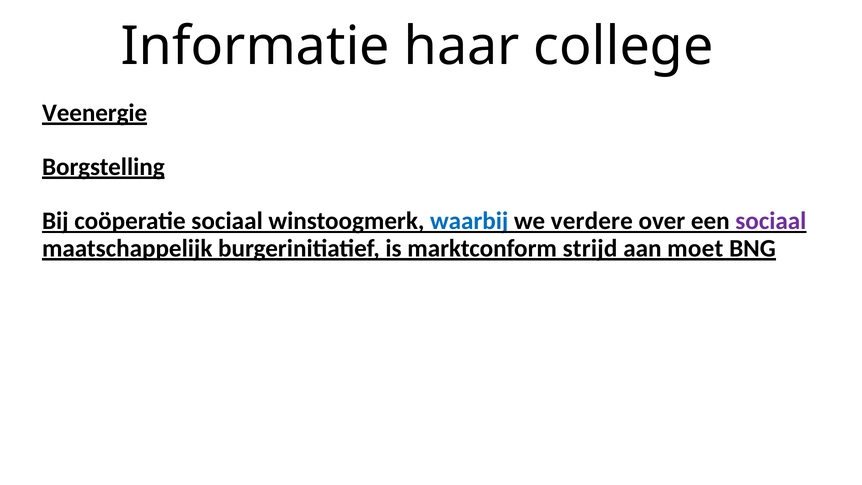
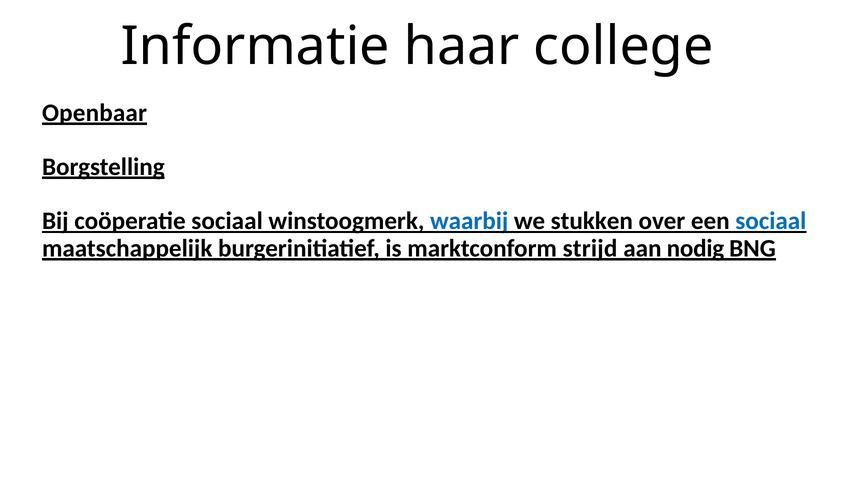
Veenergie: Veenergie -> Openbaar (95, 113)
verdere: verdere -> stukken (592, 221)
sociaal colour: purple -> blue (771, 221)
moet: moet -> nodig (695, 248)
